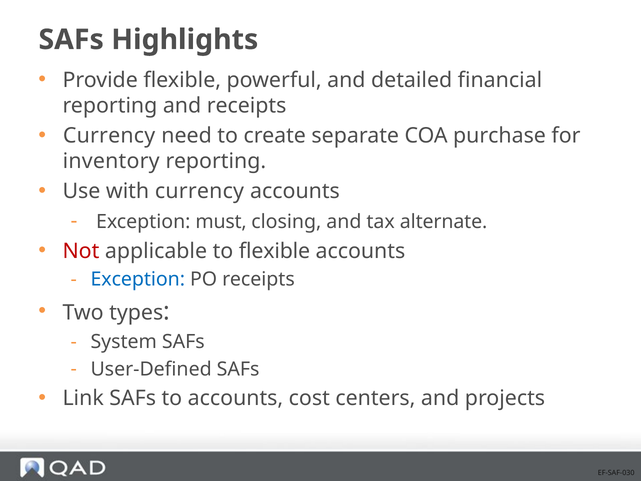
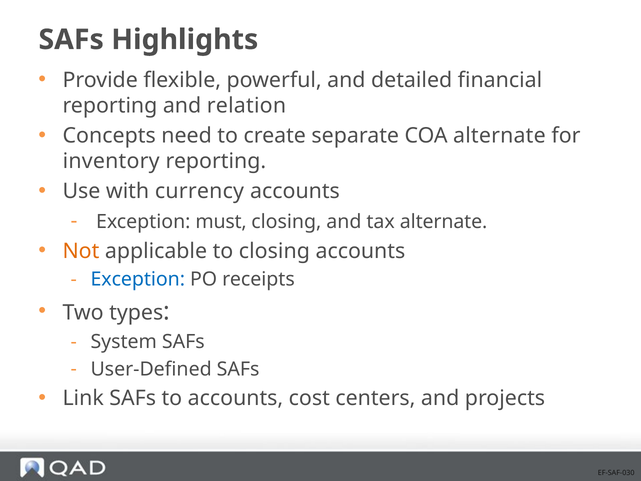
and receipts: receipts -> relation (246, 106)
Currency: Currency -> Concepts (109, 136)
COA purchase: purchase -> alternate (499, 136)
Not colour: red -> orange (81, 251)
to flexible: flexible -> closing (274, 251)
